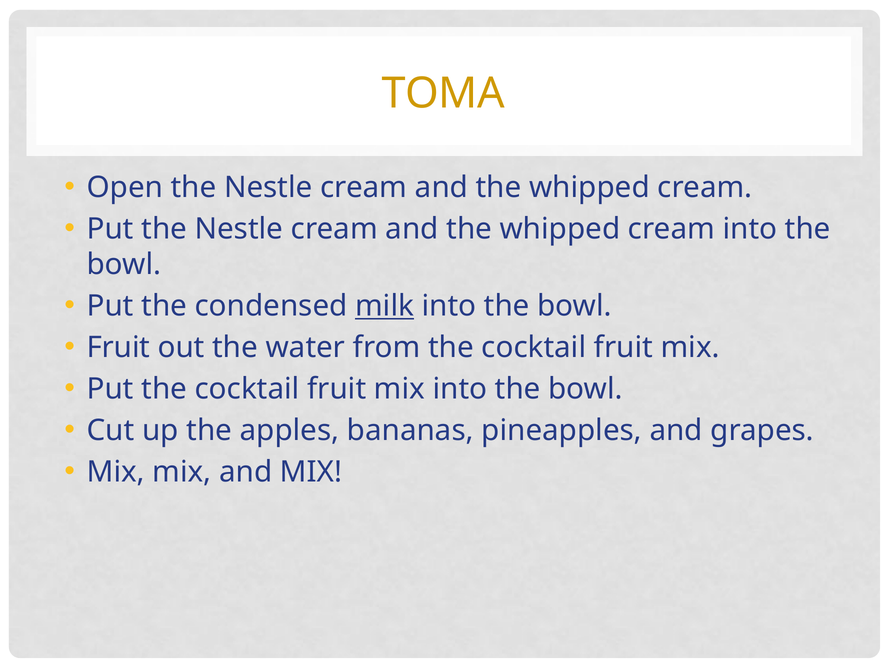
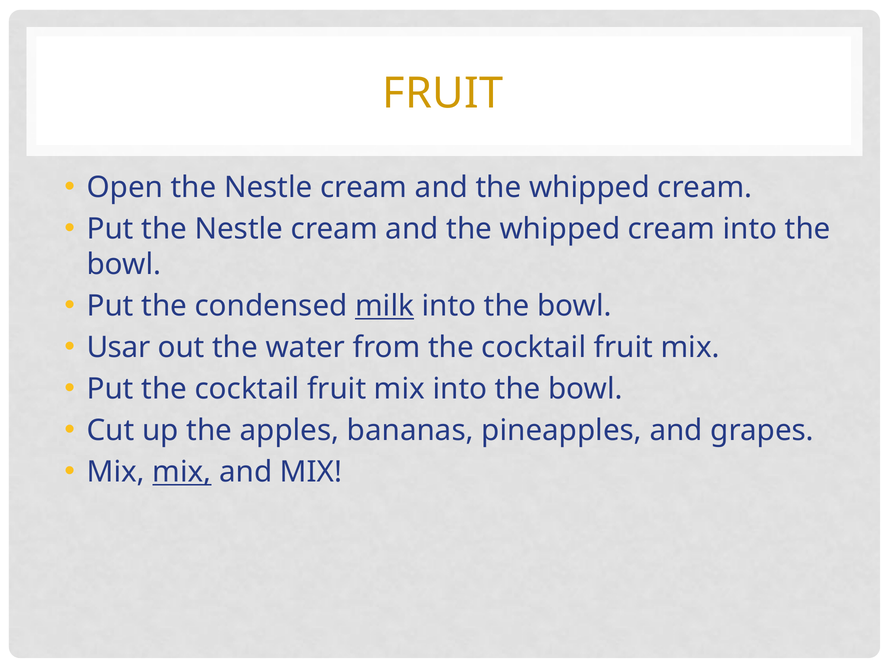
TOMA: TOMA -> FRUIT (443, 93)
Fruit: Fruit -> Usar (118, 347)
mix underline: none -> present (182, 472)
